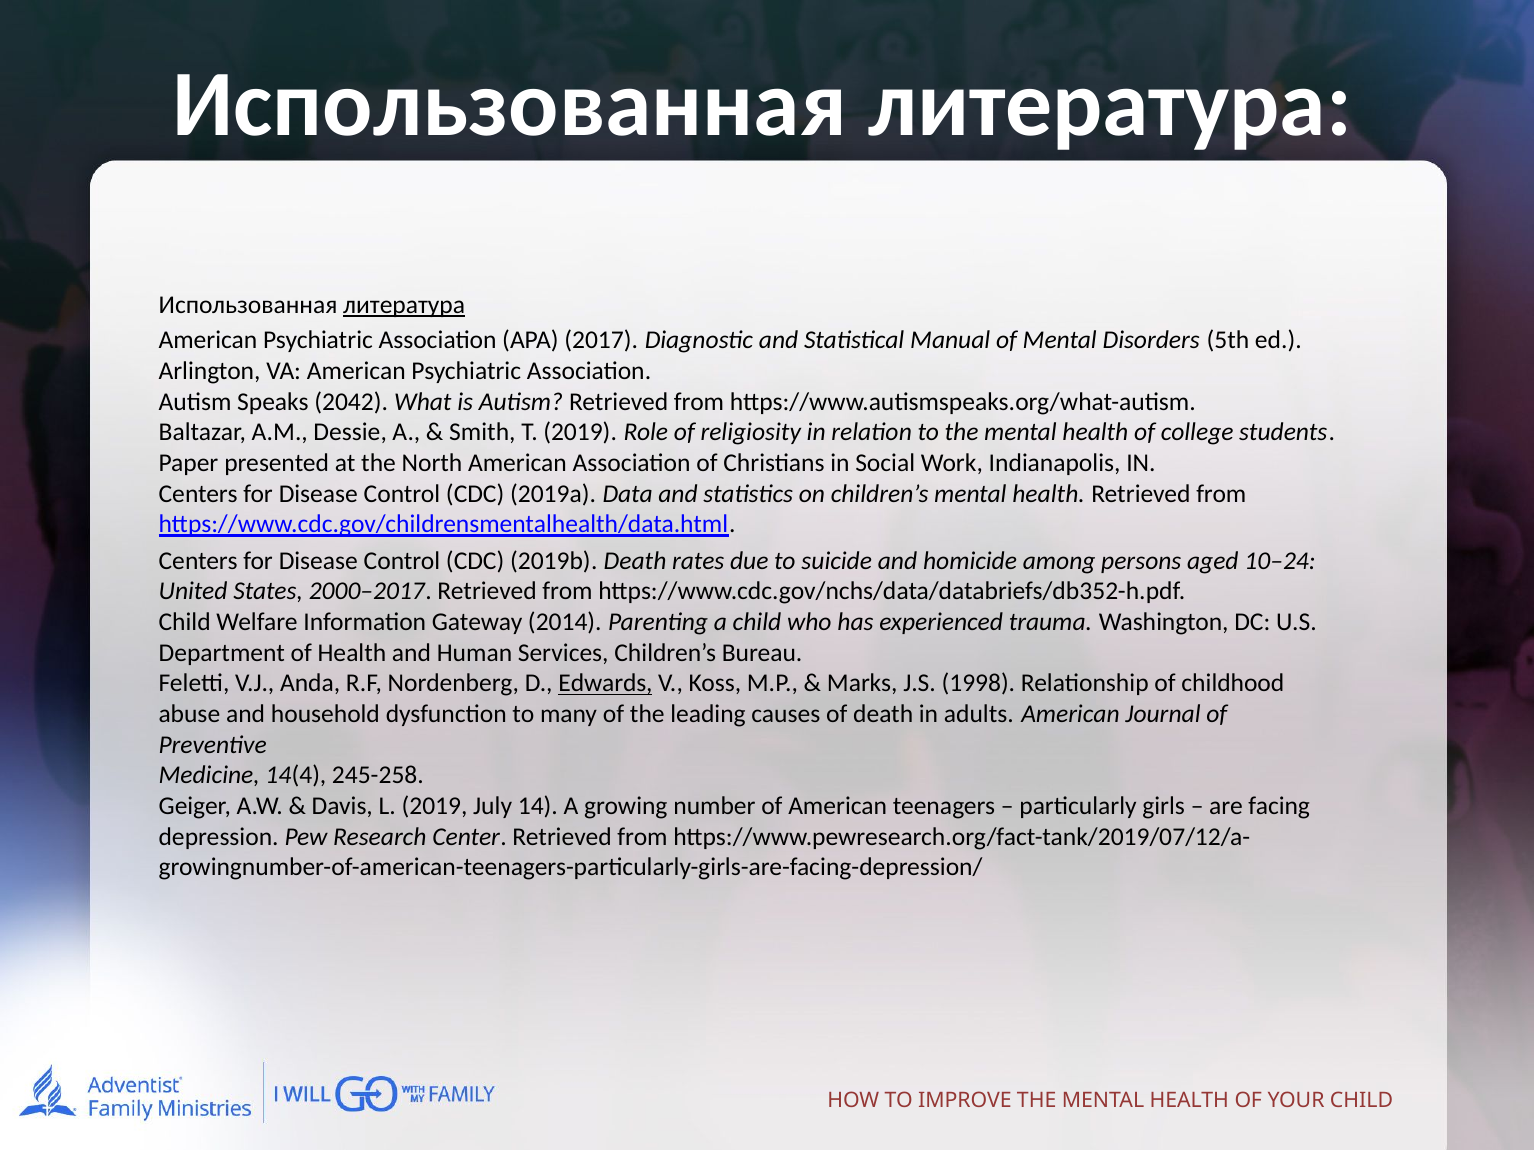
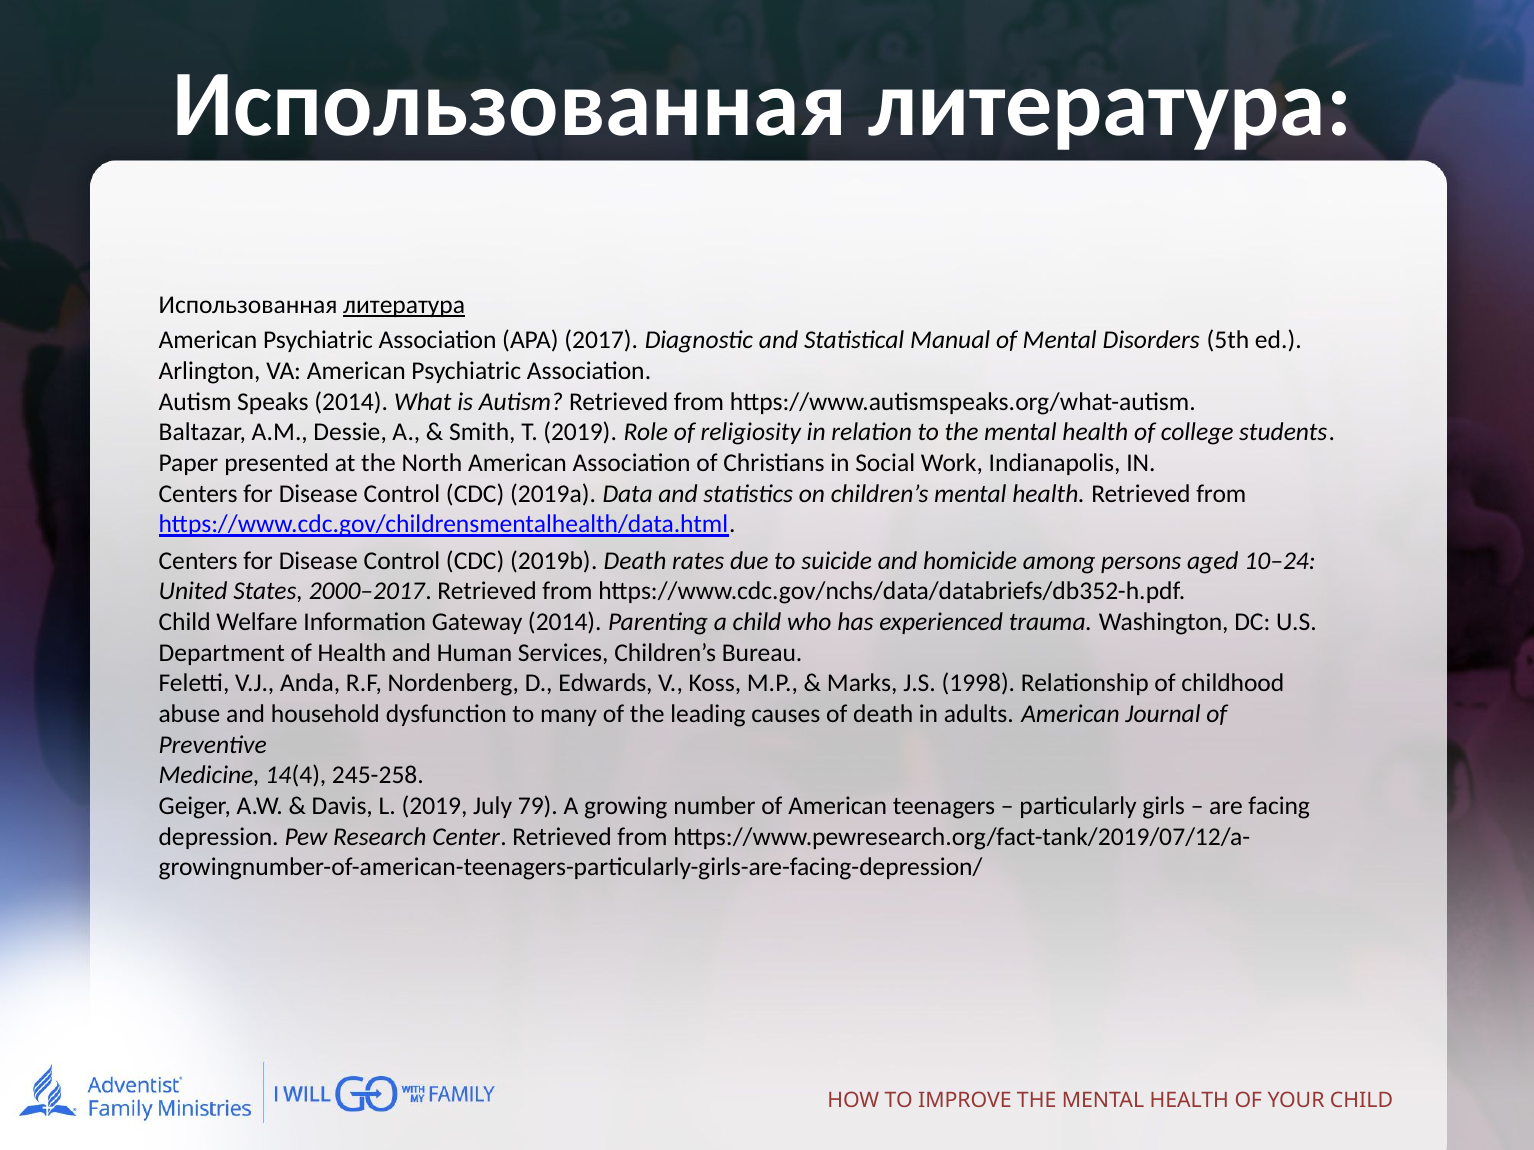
Speaks 2042: 2042 -> 2014 (351, 402)
Edwards underline: present -> none (605, 684)
14: 14 -> 79 (538, 807)
